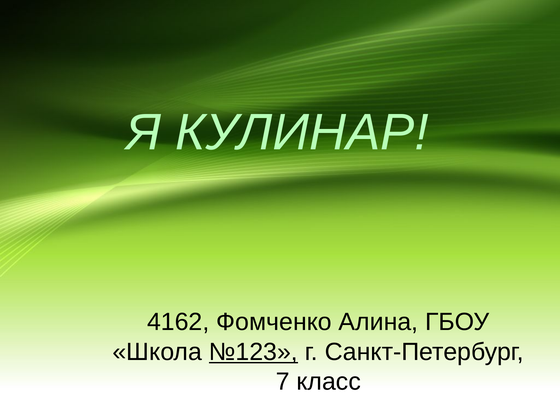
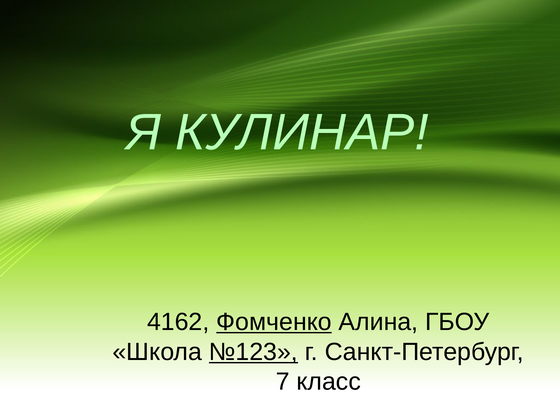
Фомченко underline: none -> present (274, 322)
